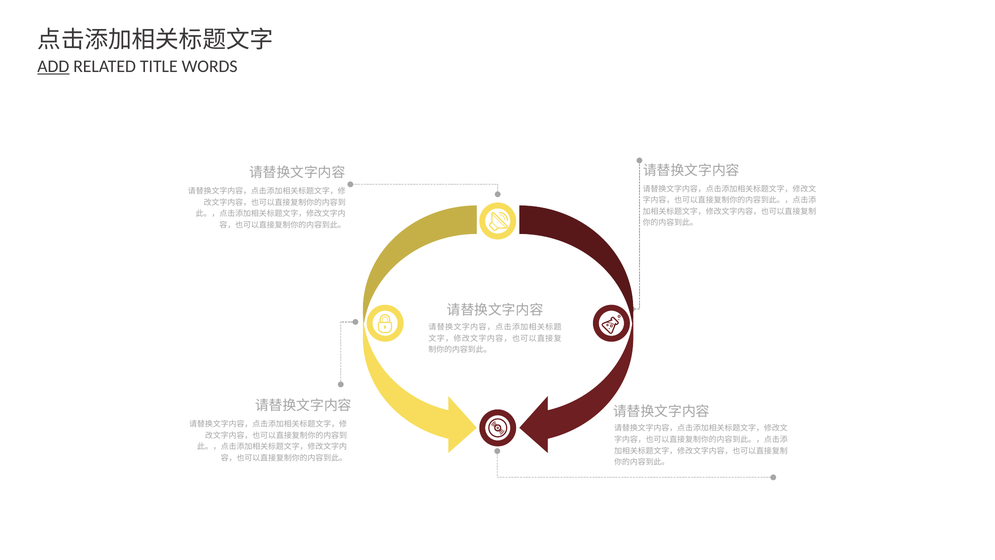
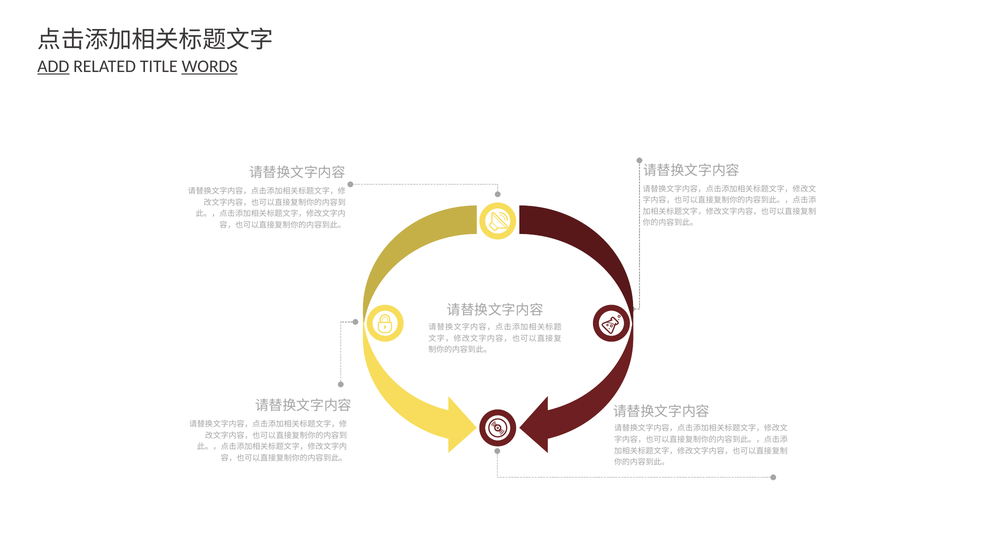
WORDS underline: none -> present (210, 66)
